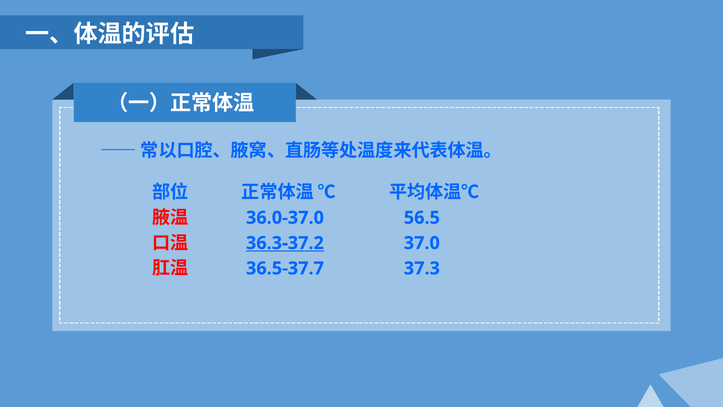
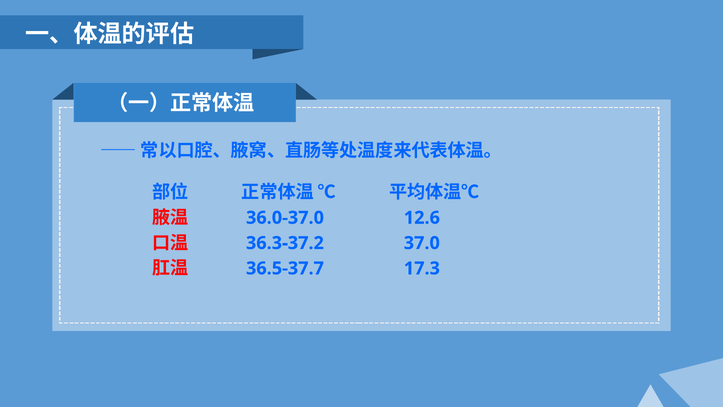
56.5: 56.5 -> 12.6 (422, 218)
36.3-37.2 underline: present -> none (285, 243)
37.3: 37.3 -> 17.3 (422, 268)
